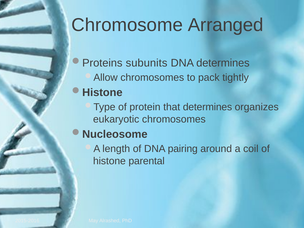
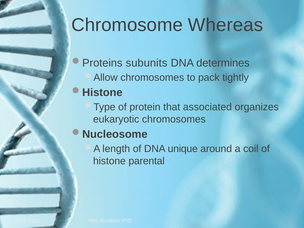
Arranged: Arranged -> Whereas (226, 25)
that determines: determines -> associated (207, 107)
pairing: pairing -> unique (183, 149)
